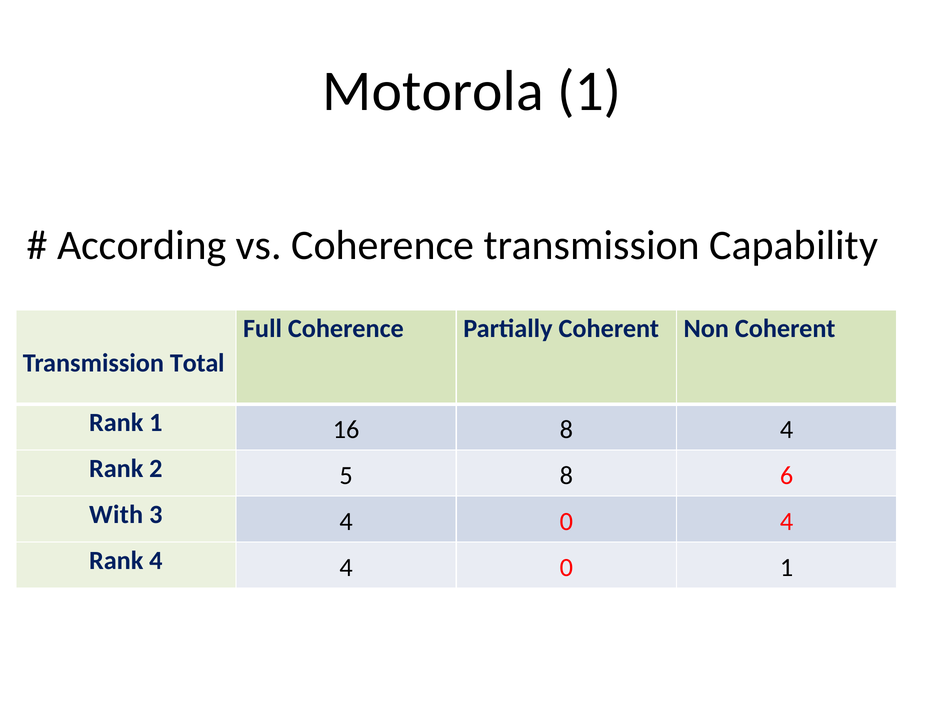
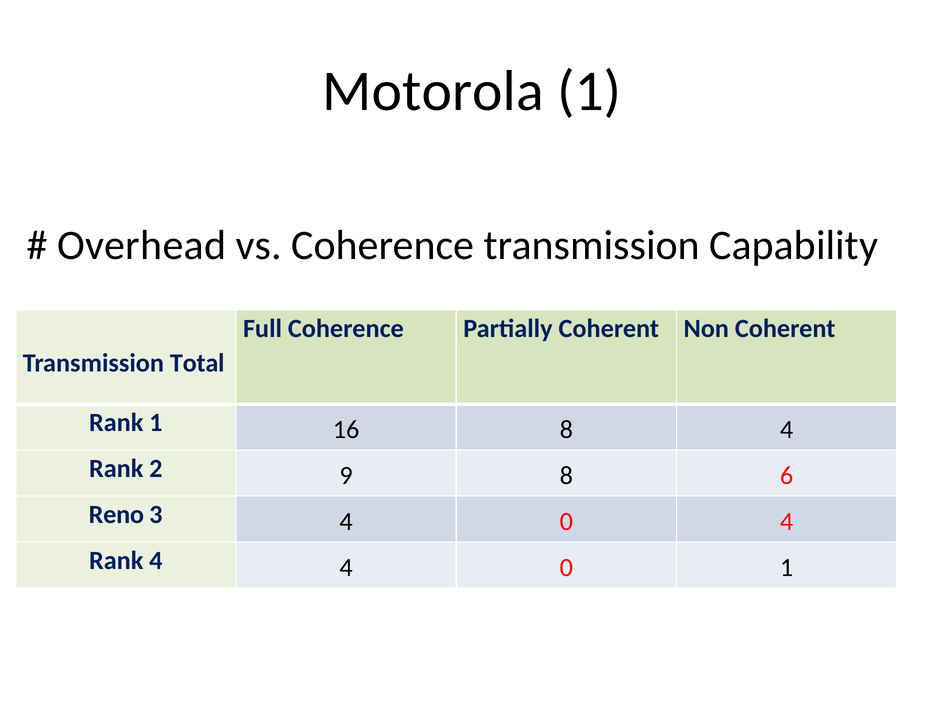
According: According -> Overhead (142, 245)
5: 5 -> 9 (346, 476)
With: With -> Reno (116, 515)
